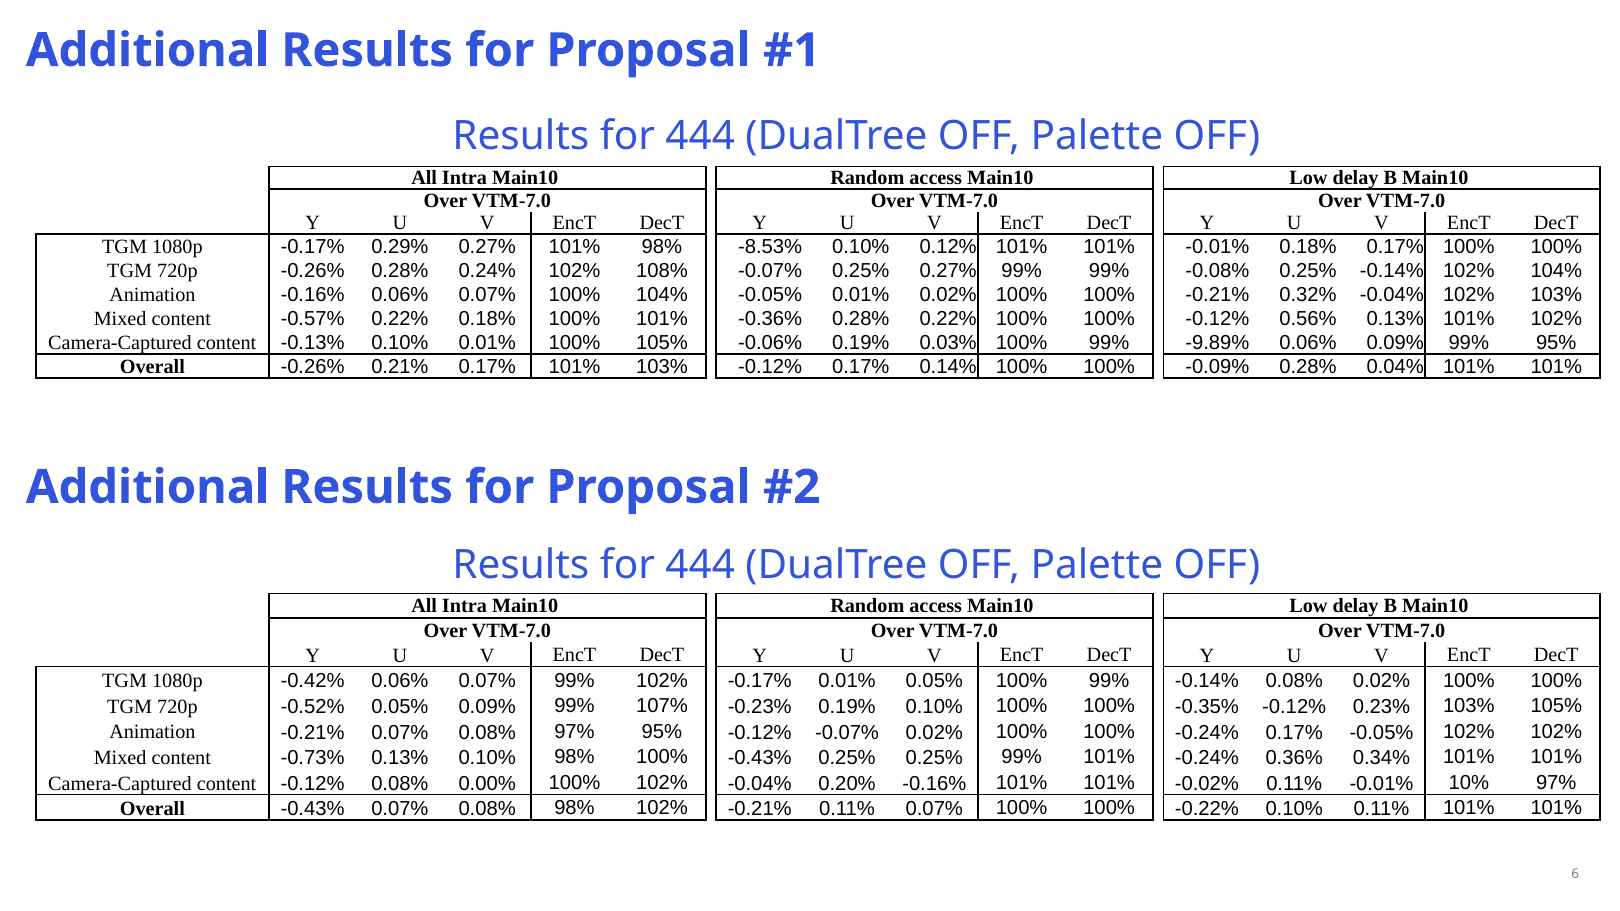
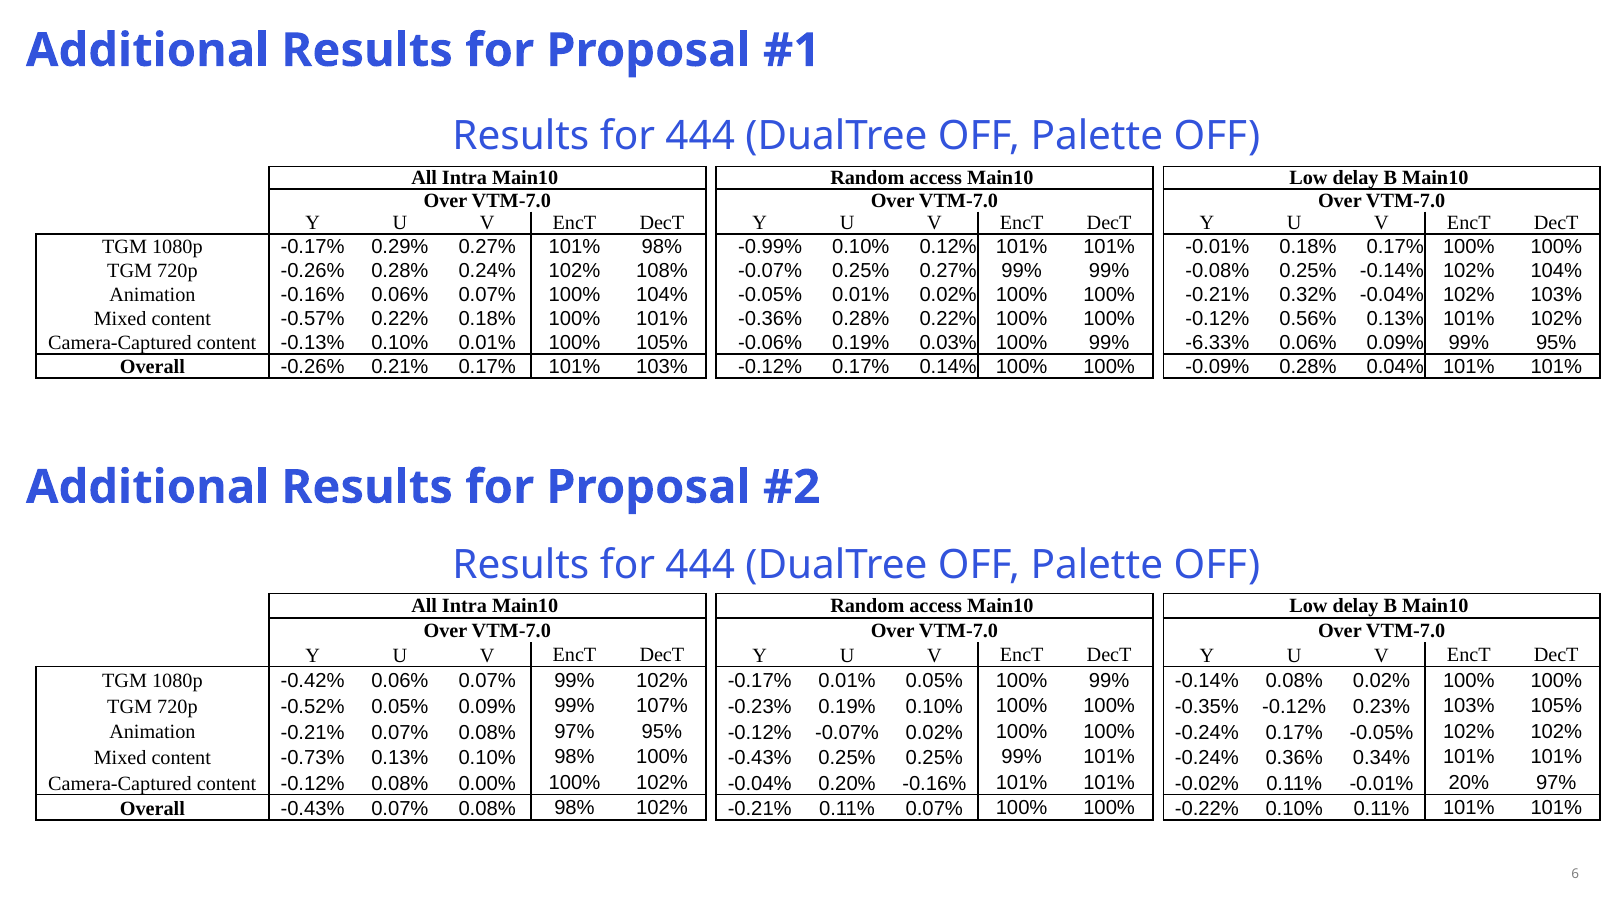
-8.53%: -8.53% -> -0.99% (770, 247)
-9.89%: -9.89% -> -6.33% (1217, 343)
10%: 10% -> 20% (1469, 783)
